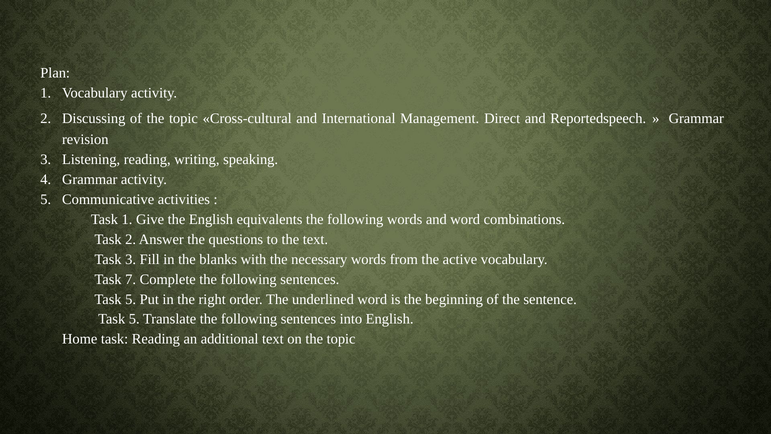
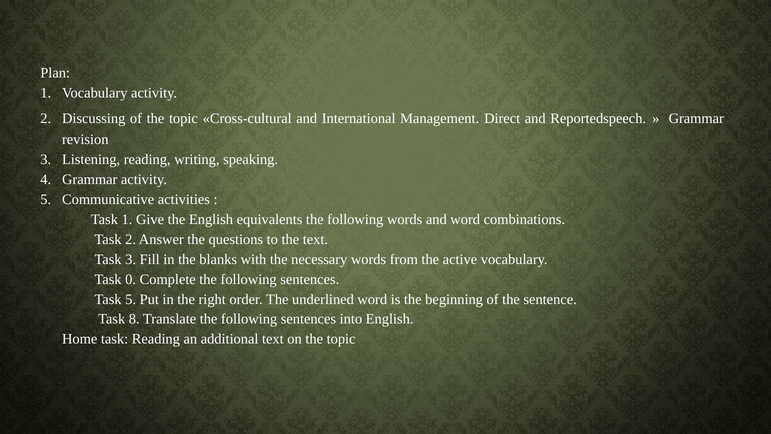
7: 7 -> 0 (131, 279)
5: 5 -> 8 (134, 319)
